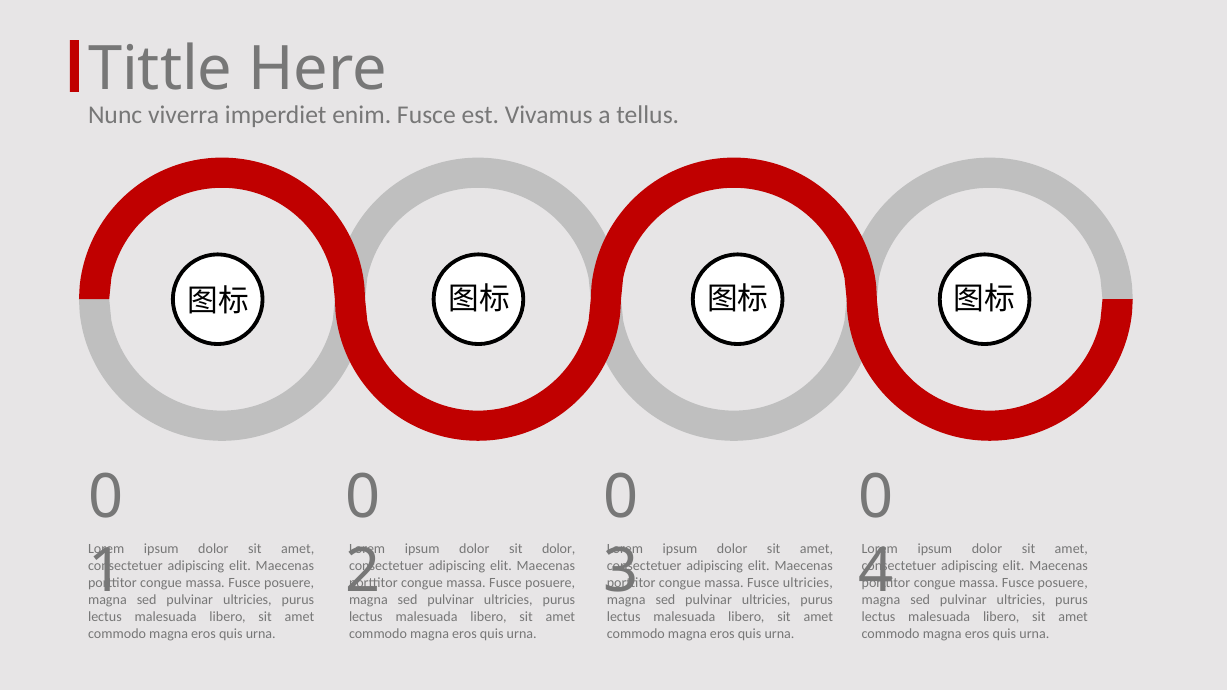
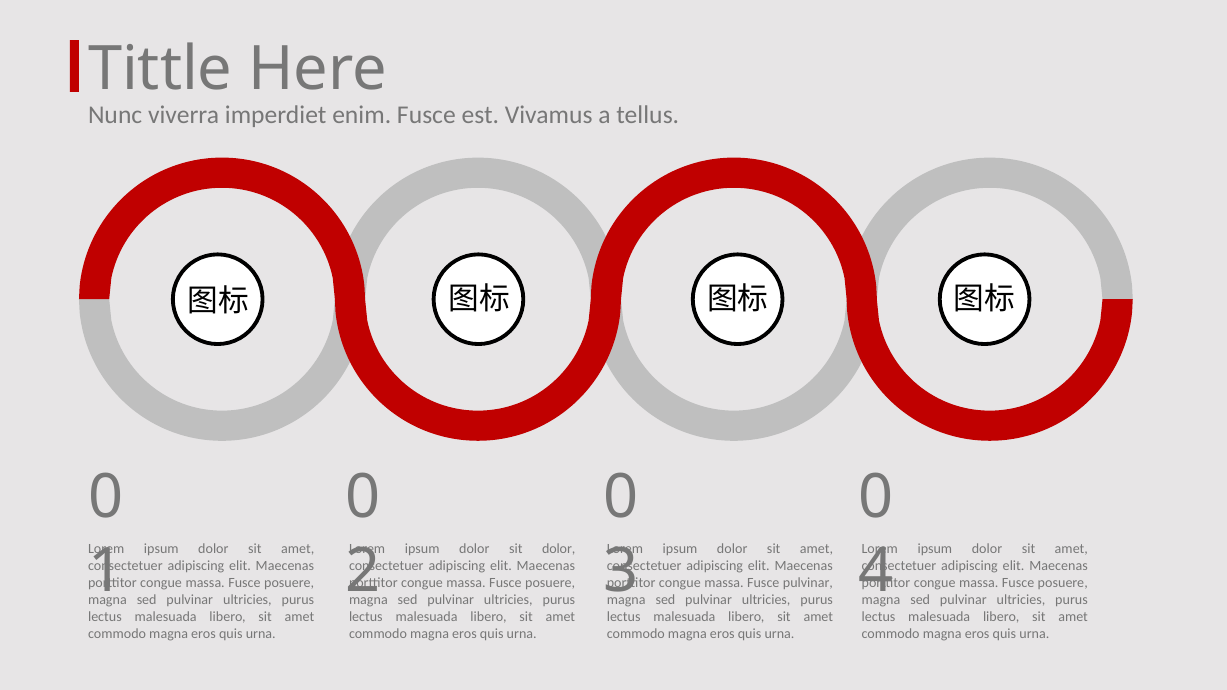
Fusce ultricies: ultricies -> pulvinar (808, 583)
